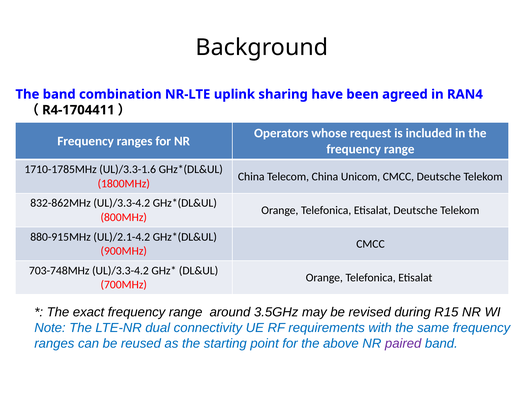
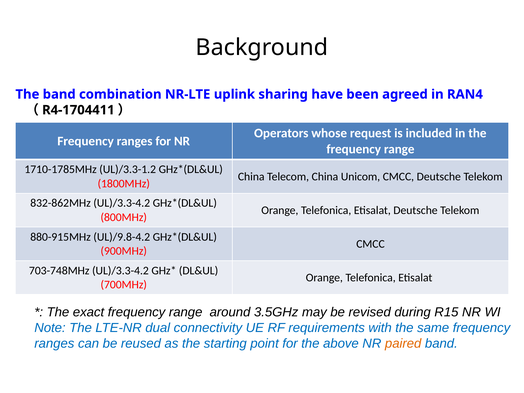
UL)/3.3-1.6: UL)/3.3-1.6 -> UL)/3.3-1.2 (128, 169)
UL)/2.1-4.2: UL)/2.1-4.2 -> UL)/9.8-4.2 (122, 237)
paired colour: purple -> orange (403, 344)
